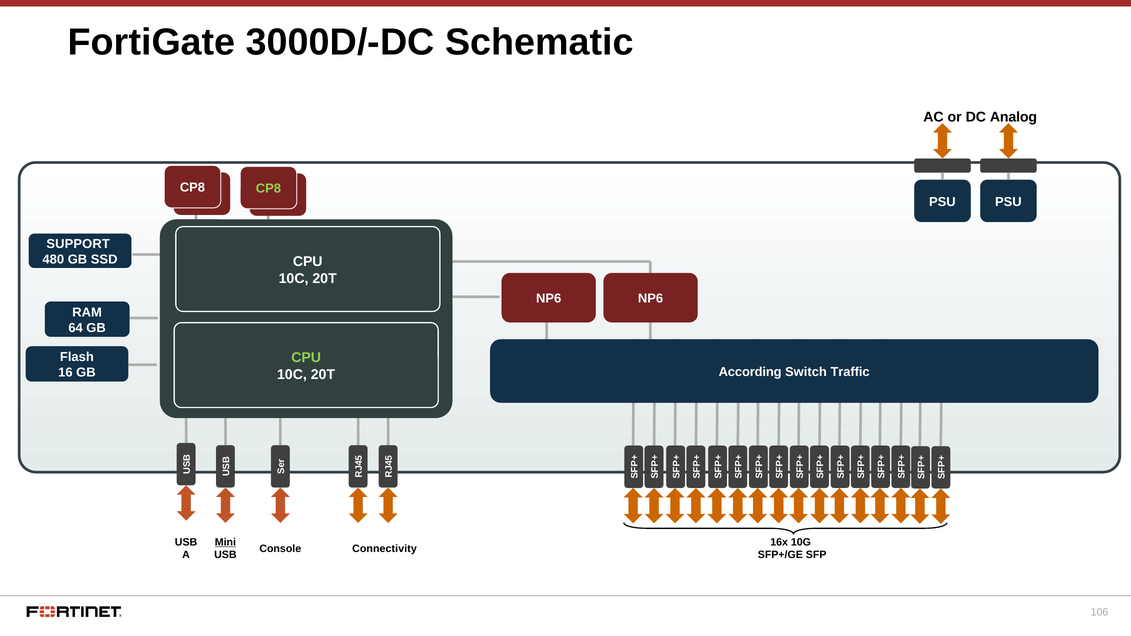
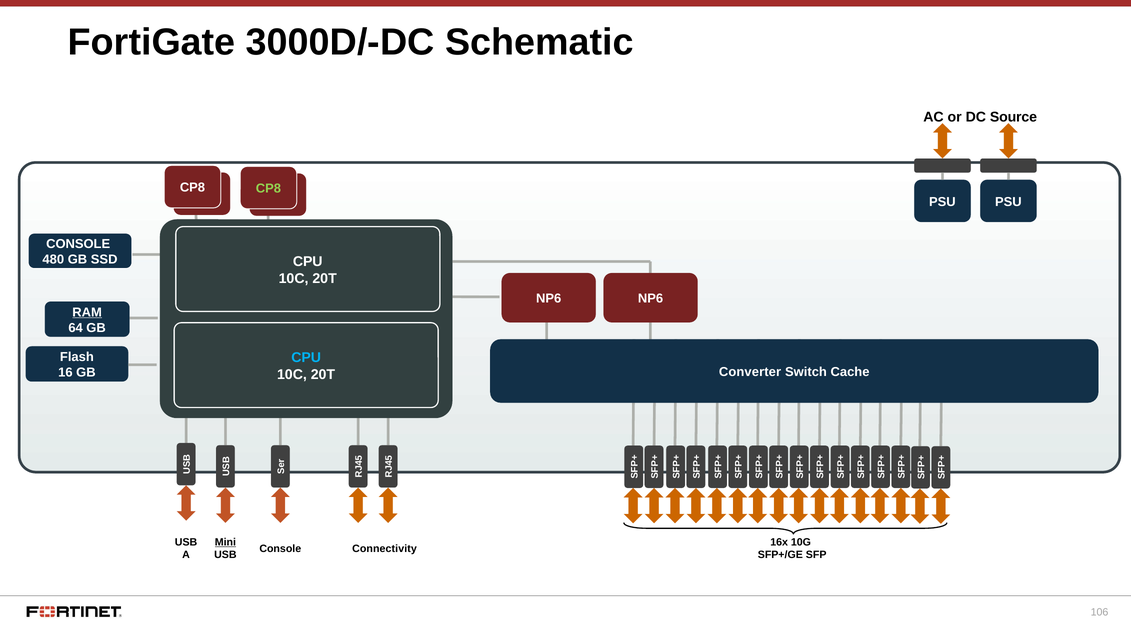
Analog: Analog -> Source (1013, 117)
SUPPORT: SUPPORT -> CONSOLE (78, 244)
RAM underline: none -> present (87, 312)
CPU colour: light green -> light blue (306, 358)
According: According -> Converter (750, 372)
Traffic: Traffic -> Cache (850, 372)
